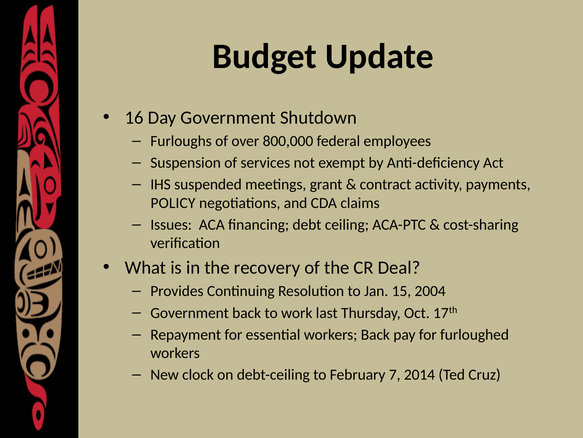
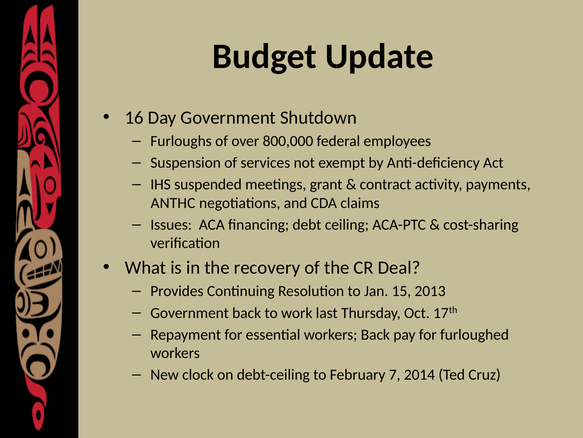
POLICY: POLICY -> ANTHC (173, 203)
2004: 2004 -> 2013 (430, 291)
